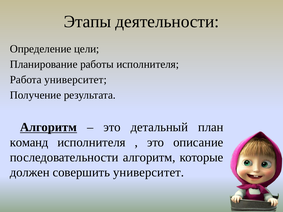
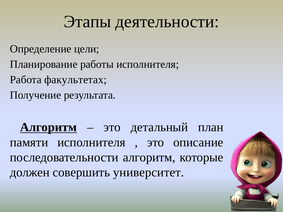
Работа университет: университет -> факультетах (76, 80)
команд: команд -> памяти (29, 142)
